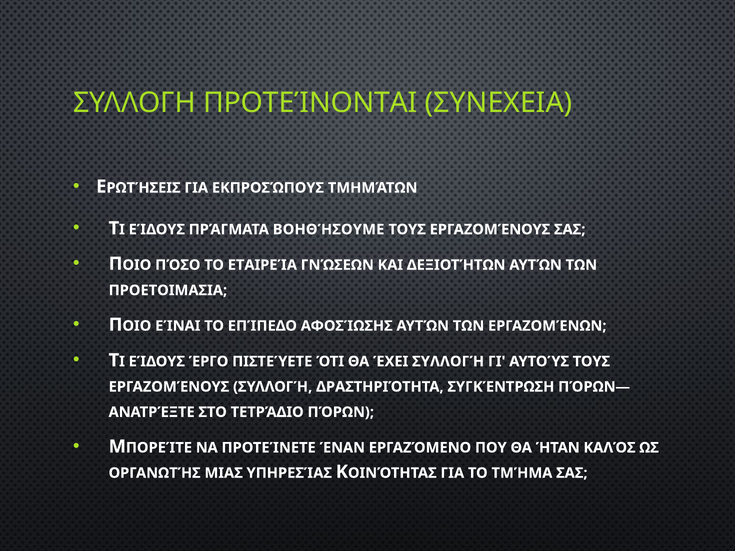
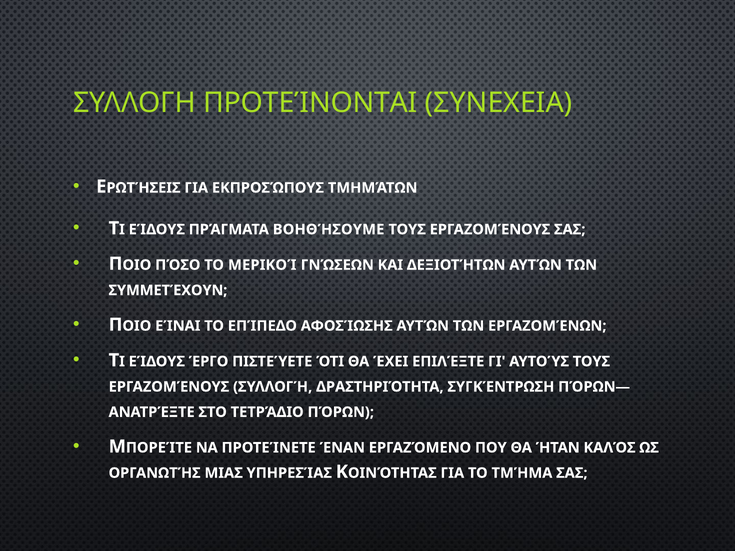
ΕΤΑΙΡΕΊΑ: ΕΤΑΙΡΕΊΑ -> ΜΕΡΙΚΟΊ (262, 265)
ΠΡΟΕΤΟΙΜΑΣΙΑ: ΠΡΟΕΤΟΙΜΑΣΙΑ -> ΣΥΜΜΕΤΈΧΟΥΝ (168, 290)
ΈΧΕΙ ΣΥΛΛΟΓΉ: ΣΥΛΛΟΓΉ -> ΕΠΙΛΈΞΤΕ (448, 362)
